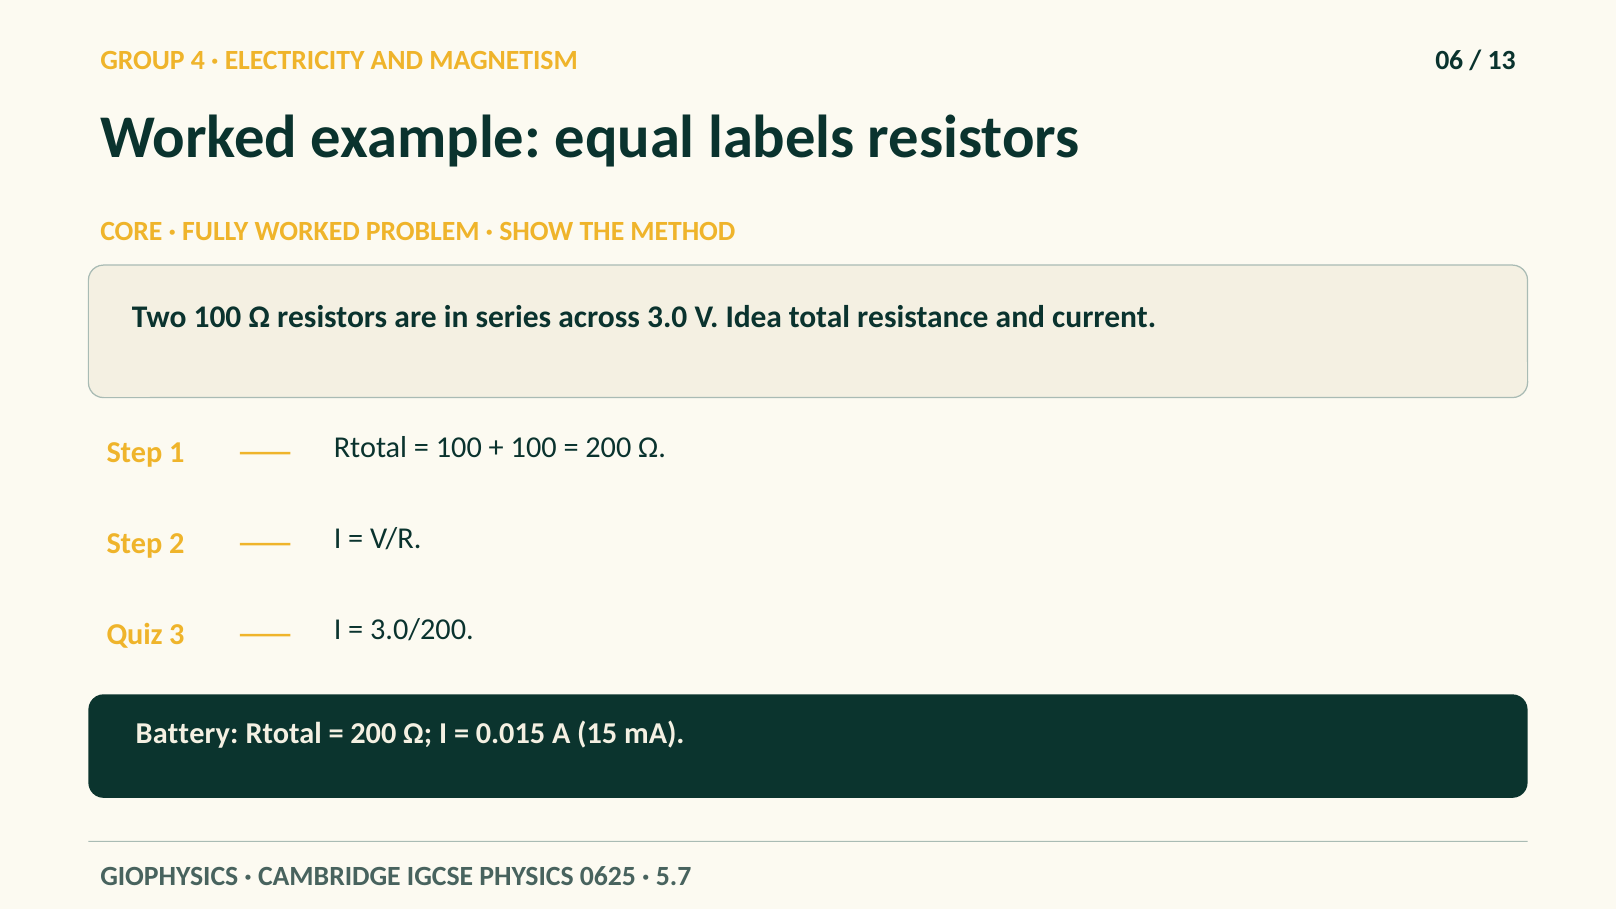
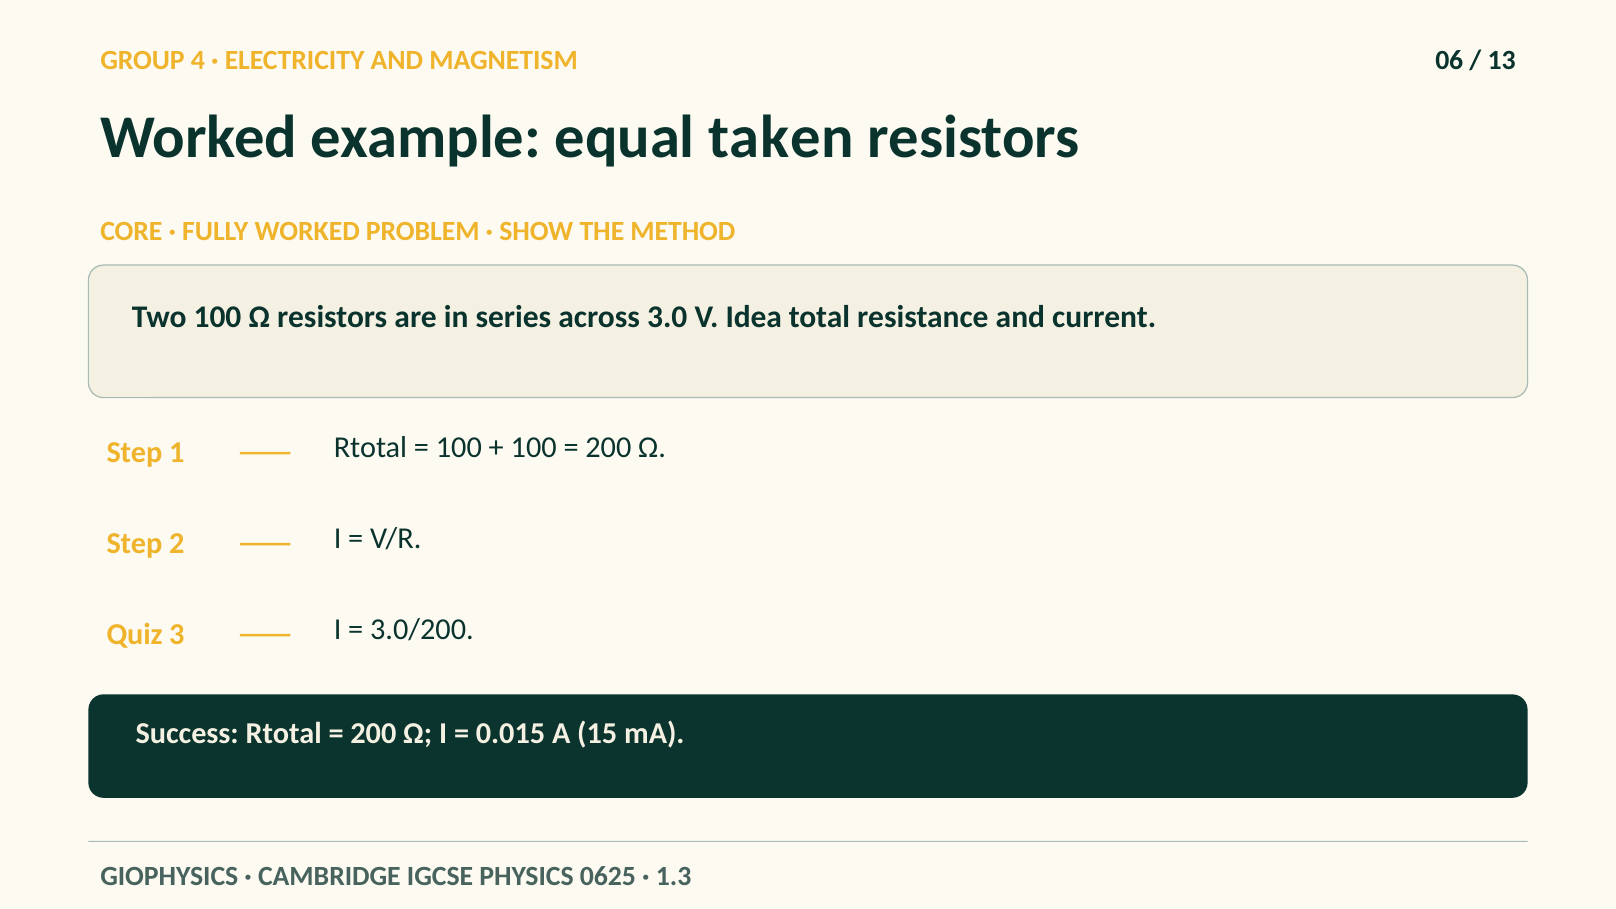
labels: labels -> taken (781, 137)
Battery: Battery -> Success (187, 733)
5.7: 5.7 -> 1.3 (674, 877)
